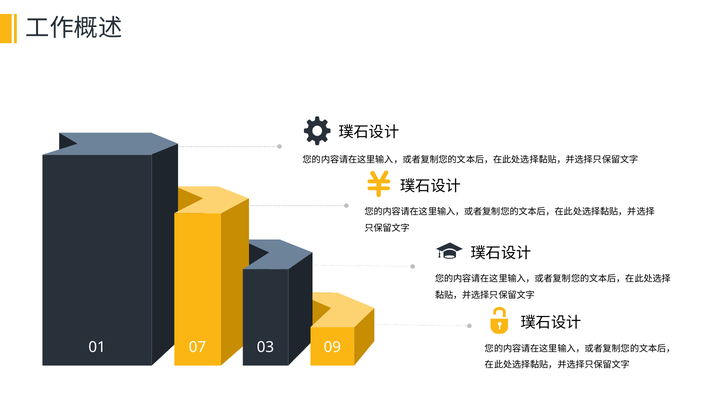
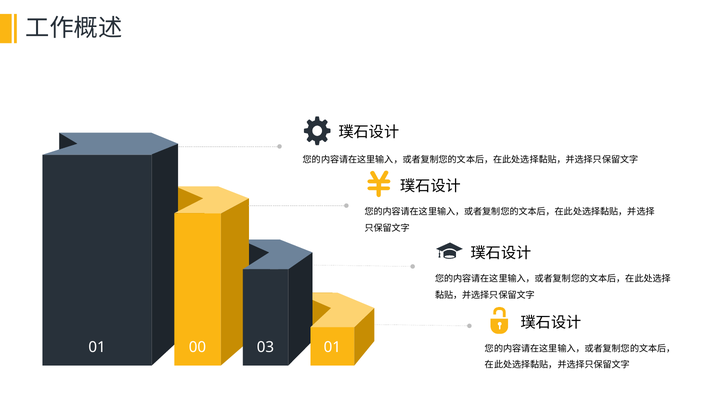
07: 07 -> 00 (198, 348)
03 09: 09 -> 01 (332, 348)
